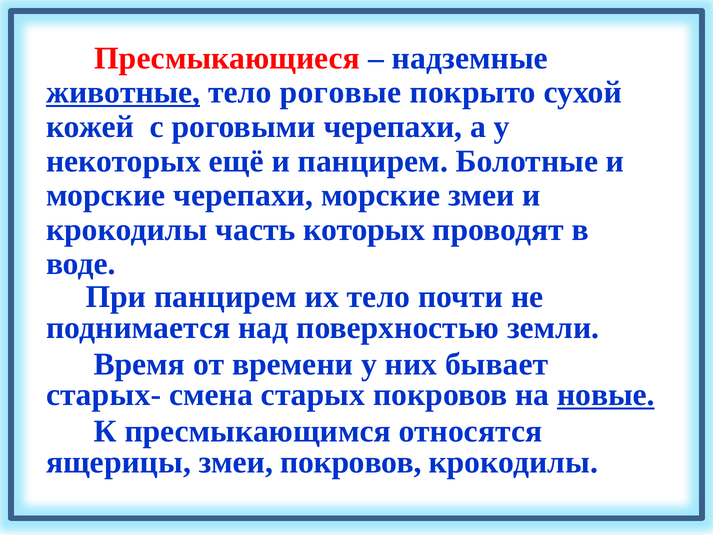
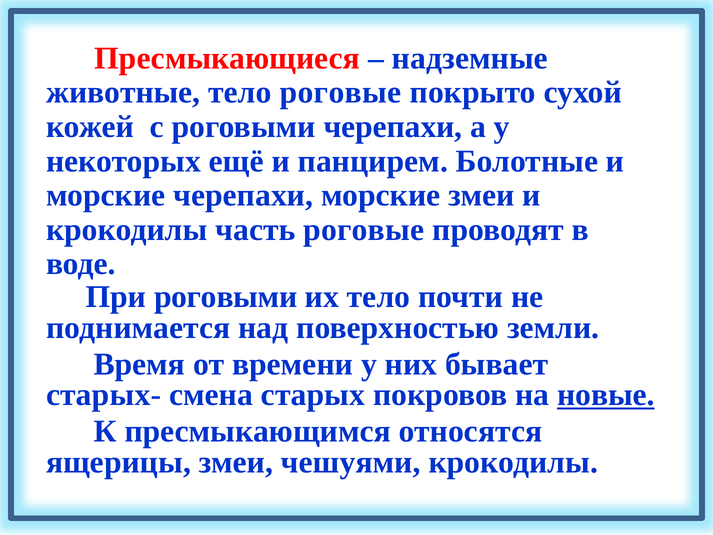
животные underline: present -> none (123, 92)
часть которых: которых -> роговые (364, 229)
При панцирем: панцирем -> роговыми (226, 297)
змеи покровов: покровов -> чешуями (351, 462)
